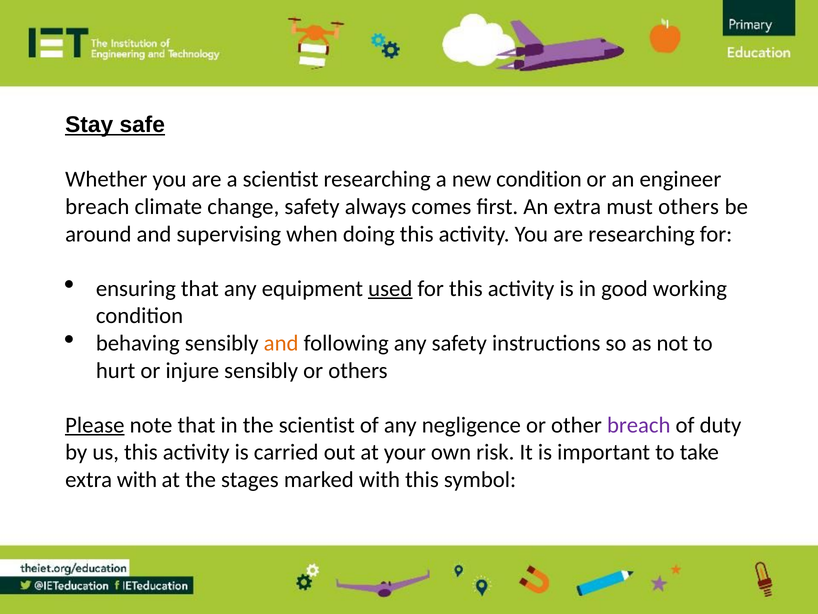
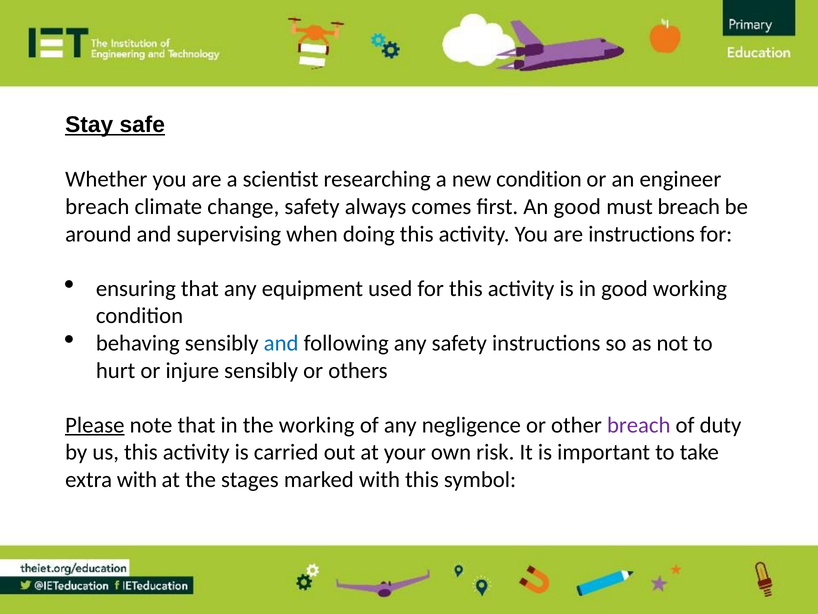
An extra: extra -> good (577, 207)
must others: others -> breach (689, 207)
are researching: researching -> instructions (642, 234)
used underline: present -> none (390, 288)
and colour: orange -> blue (281, 343)
the scientist: scientist -> working (317, 425)
